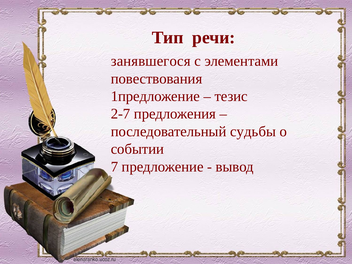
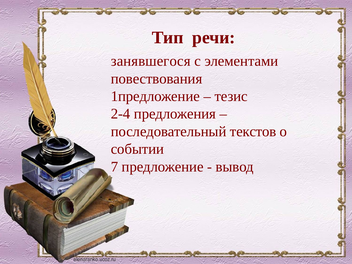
2-7: 2-7 -> 2-4 (121, 114)
судьбы: судьбы -> текстов (253, 131)
